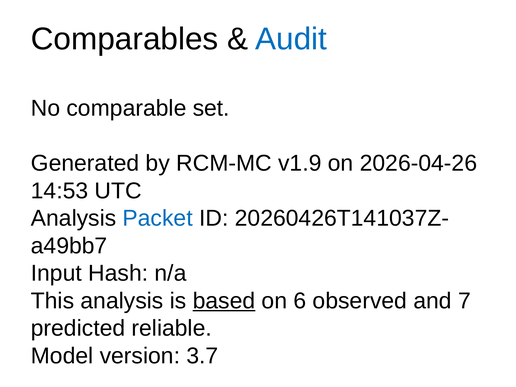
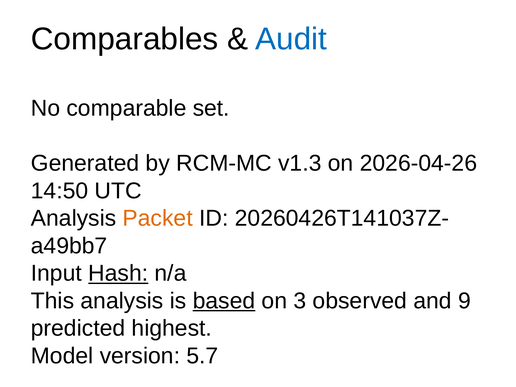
v1.9: v1.9 -> v1.3 (300, 163)
14:53: 14:53 -> 14:50 (60, 191)
Packet colour: blue -> orange (158, 218)
Hash underline: none -> present (118, 273)
6: 6 -> 3 (300, 301)
7: 7 -> 9 (464, 301)
reliable: reliable -> highest (172, 328)
3.7: 3.7 -> 5.7 (202, 356)
